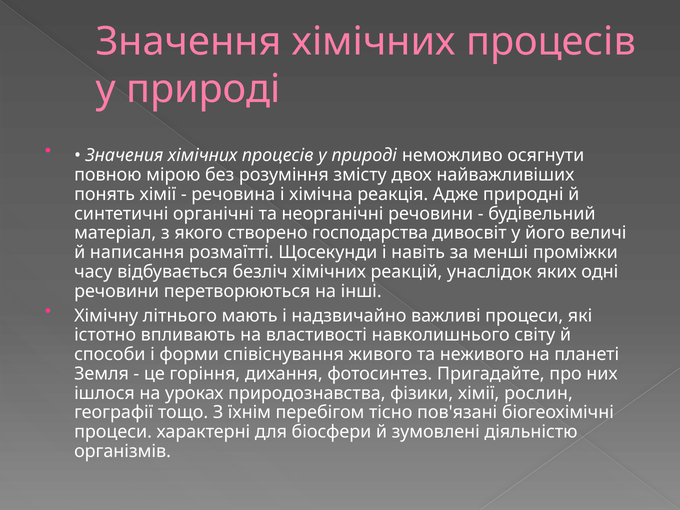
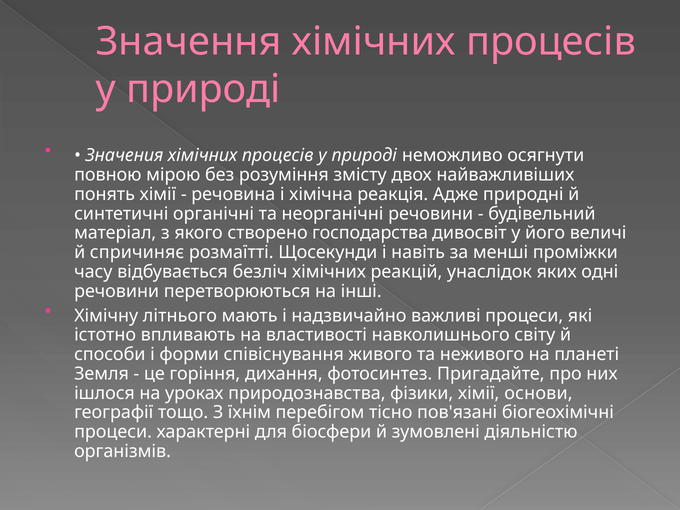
написання: написання -> спричиняє (137, 252)
рослин: рослин -> основи (539, 393)
